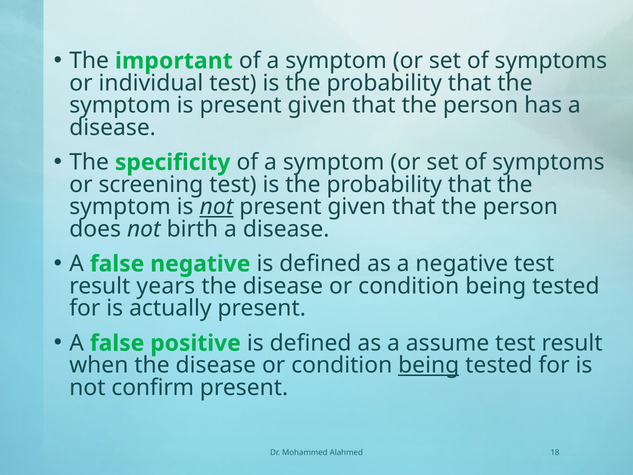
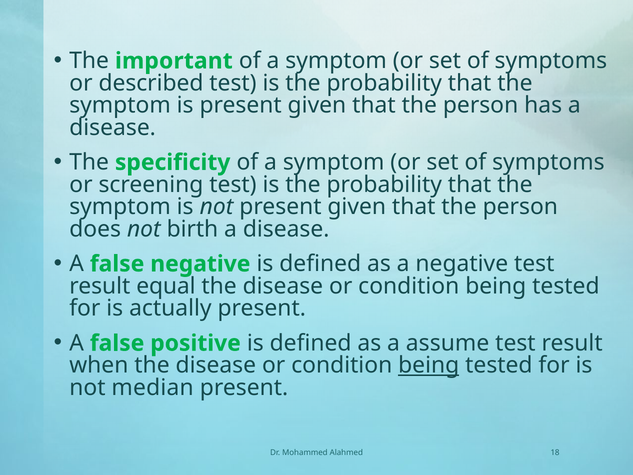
individual: individual -> described (151, 83)
not underline: present -> none (217, 207)
years: years -> equal (166, 286)
confirm: confirm -> median (153, 387)
